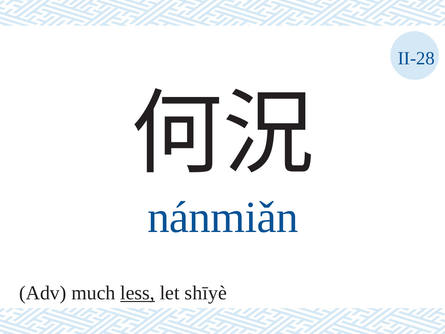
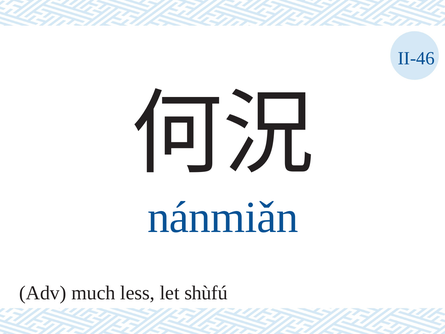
II-28: II-28 -> II-46 (416, 58)
less underline: present -> none (138, 293)
shīyè: shīyè -> shùfú (206, 293)
